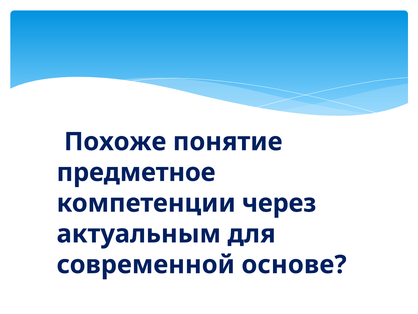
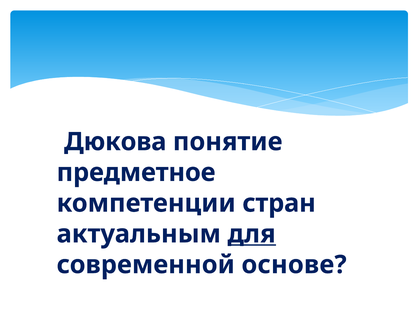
Похоже: Похоже -> Дюкова (115, 142)
через: через -> стран (279, 203)
для underline: none -> present (252, 234)
